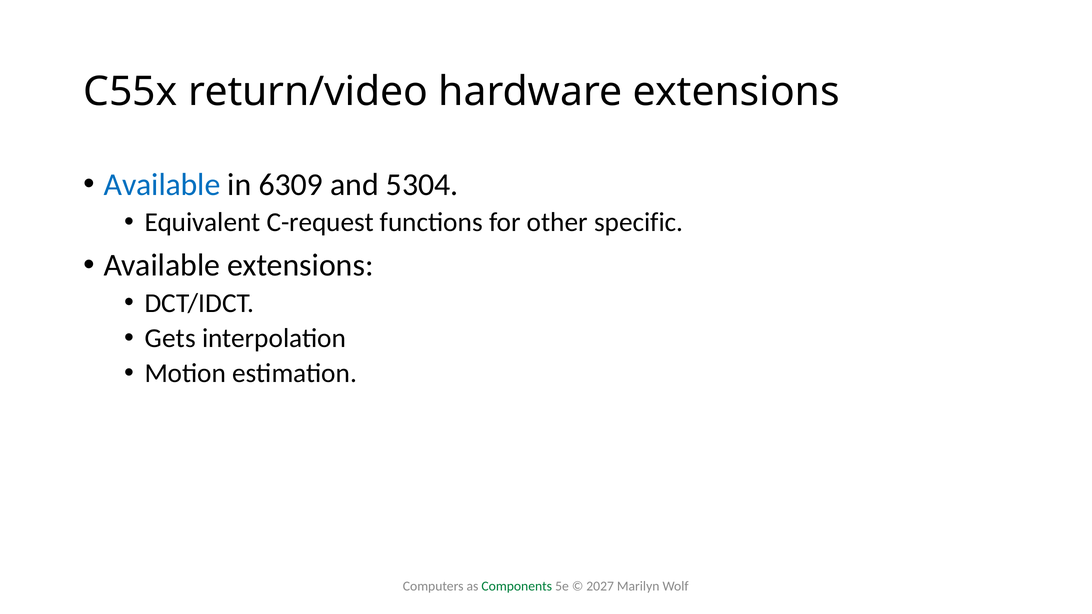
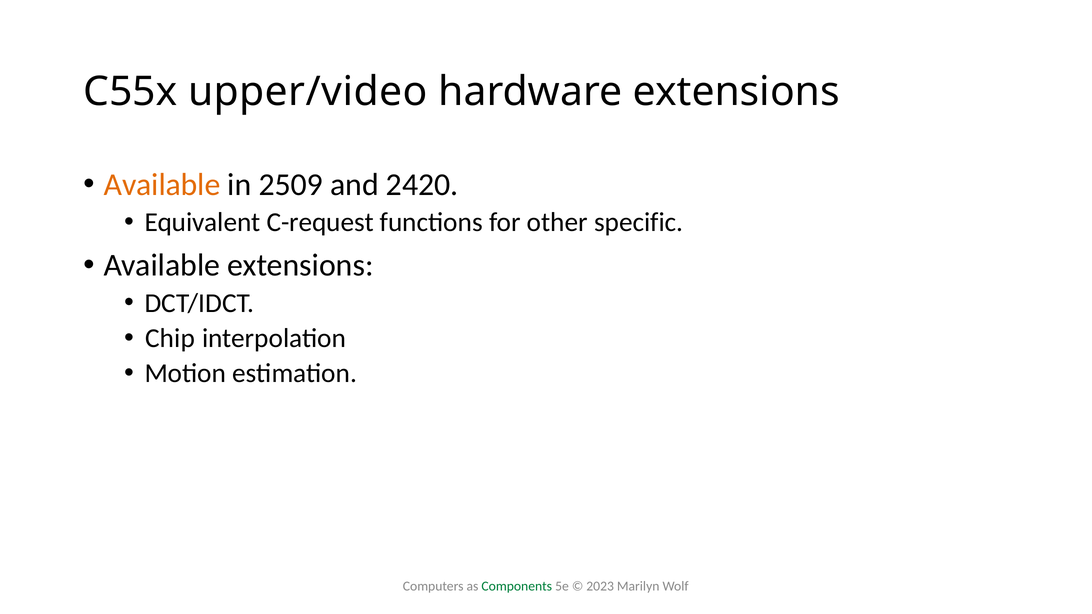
return/video: return/video -> upper/video (308, 92)
Available colour: blue -> orange (162, 185)
6309: 6309 -> 2509 (291, 185)
5304: 5304 -> 2420 (422, 185)
Gets: Gets -> Chip (170, 338)
2027: 2027 -> 2023 (600, 586)
